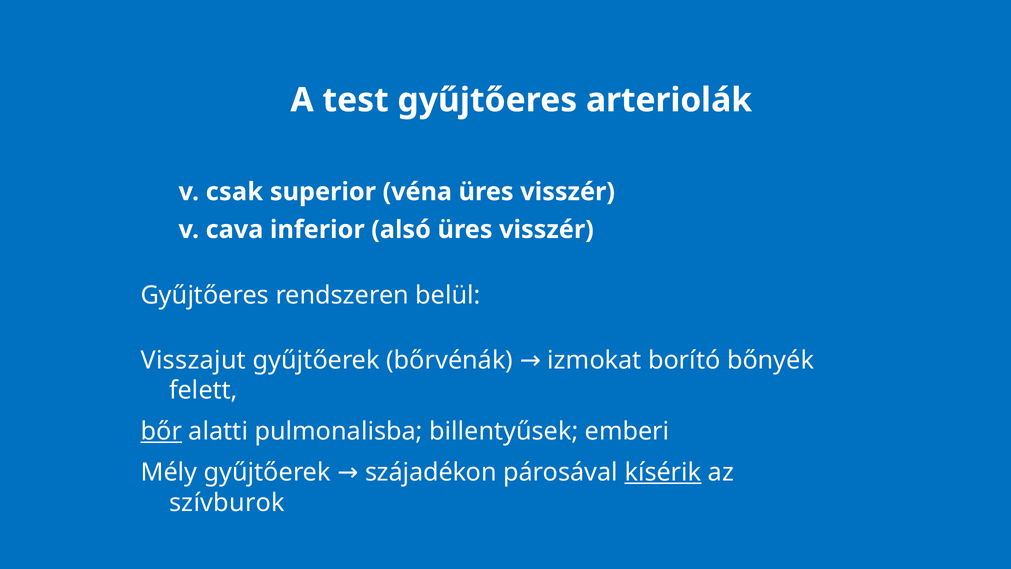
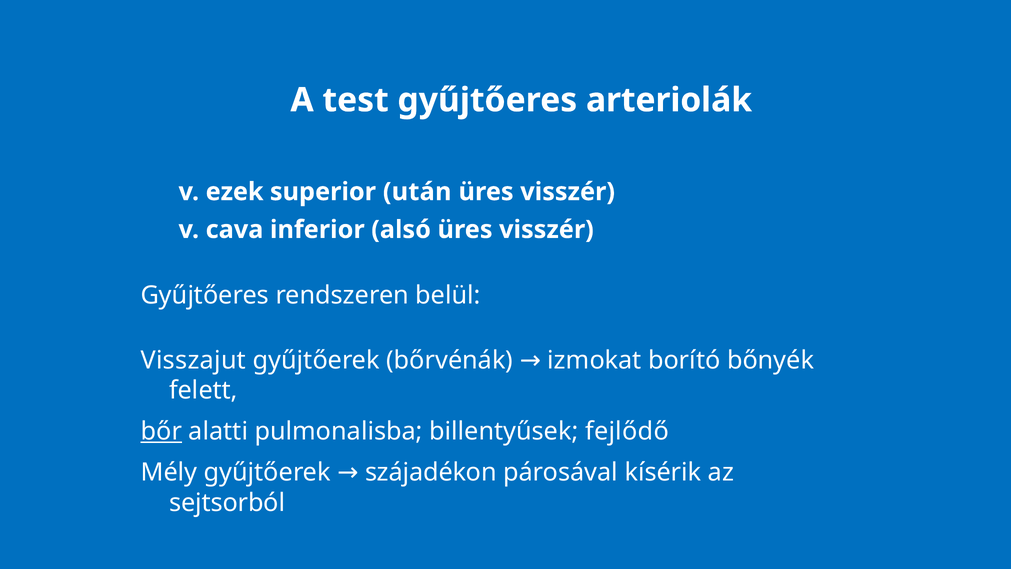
csak: csak -> ezek (235, 192)
véna: véna -> után (417, 192)
emberi: emberi -> fejlődő (627, 431)
kísérik underline: present -> none (663, 472)
szívburok: szívburok -> sejtsorból (227, 502)
